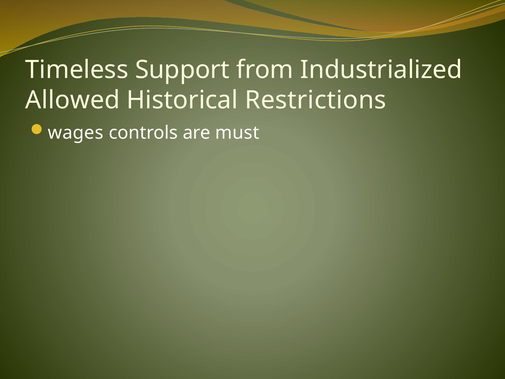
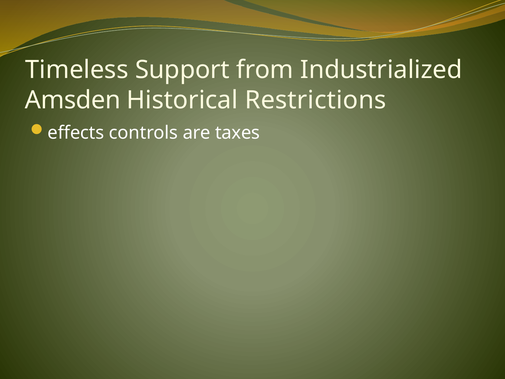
Allowed: Allowed -> Amsden (73, 100)
wages: wages -> effects (76, 133)
must: must -> taxes (237, 133)
